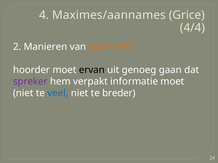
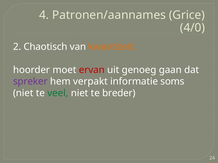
Maximes/aannames: Maximes/aannames -> Patronen/aannames (109, 15)
4/4: 4/4 -> 4/0 (192, 28)
Manieren: Manieren -> Chaotisch (46, 47)
ervan colour: black -> red (92, 70)
informatie moet: moet -> soms (172, 82)
veel colour: blue -> green (58, 93)
